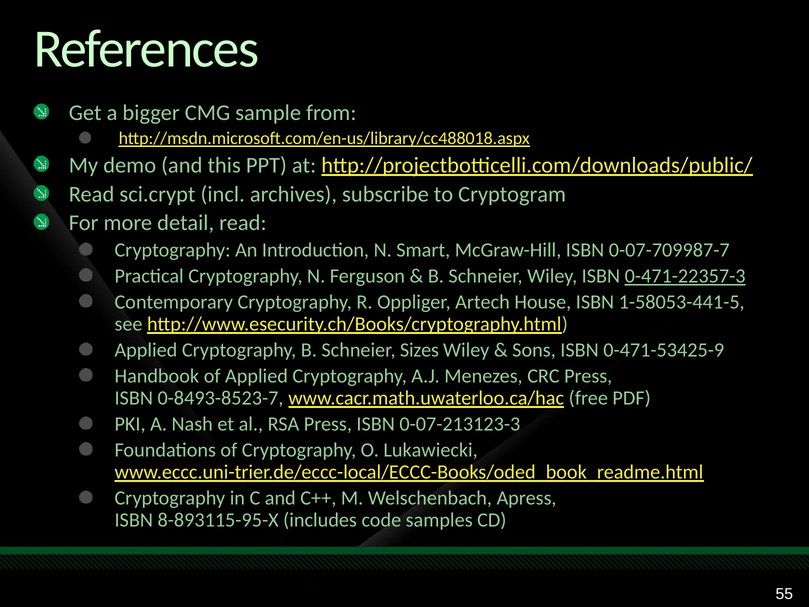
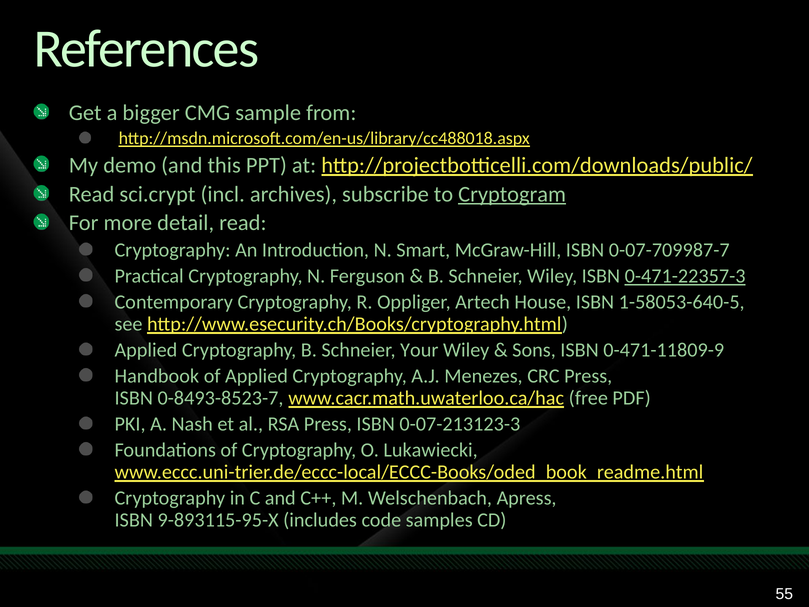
Cryptogram underline: none -> present (512, 194)
1-58053-441-5: 1-58053-441-5 -> 1-58053-640-5 (682, 302)
Sizes: Sizes -> Your (419, 350)
0-471-53425-9: 0-471-53425-9 -> 0-471-11809-9 (664, 350)
8-893115-95-X: 8-893115-95-X -> 9-893115-95-X (218, 520)
